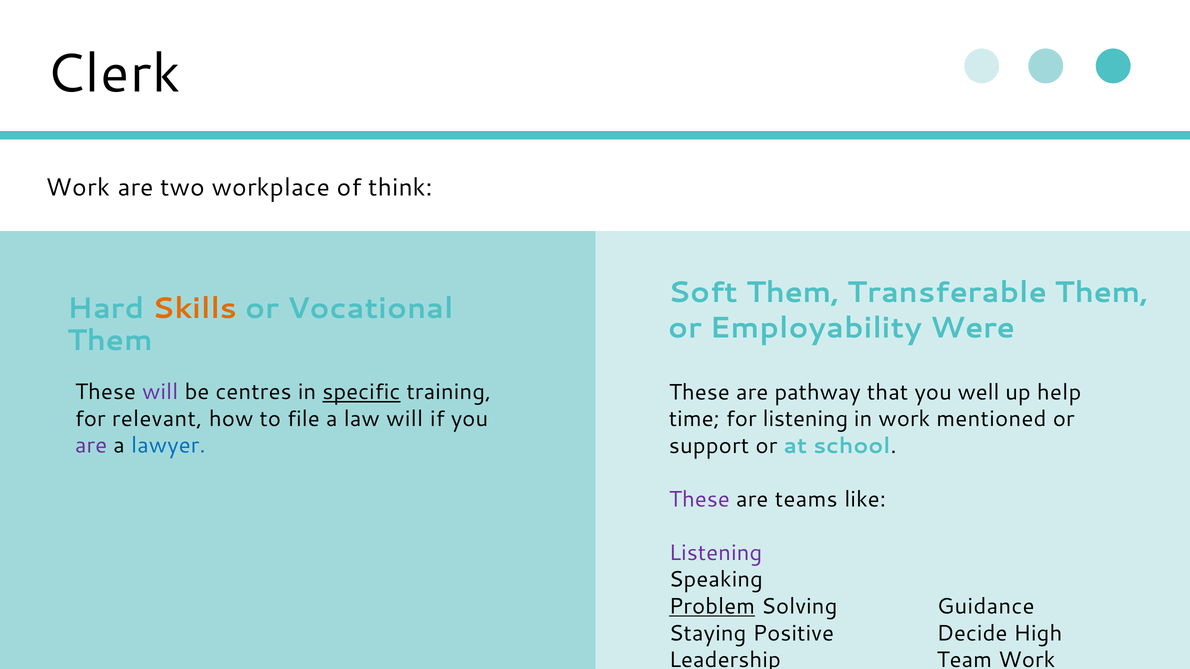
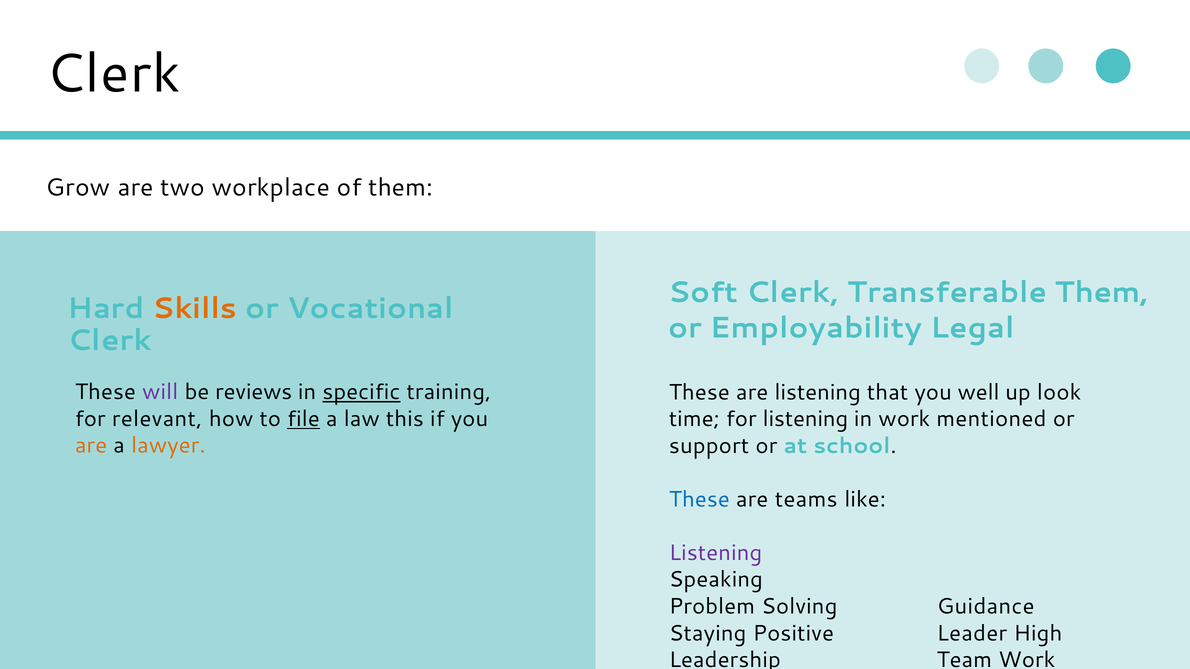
Work: Work -> Grow (78, 187)
of think: think -> them (401, 187)
Soft Them: Them -> Clerk (793, 292)
Were: Were -> Legal (973, 328)
Them: Them -> Clerk (110, 341)
centres: centres -> reviews (254, 392)
are pathway: pathway -> listening (818, 393)
help: help -> look (1059, 393)
file underline: none -> present (303, 419)
law will: will -> this (405, 419)
are colour: purple -> orange (91, 446)
lawyer colour: blue -> orange (168, 446)
These colour: purple -> blue (699, 500)
Problem underline: present -> none (712, 607)
Decide: Decide -> Leader (972, 634)
